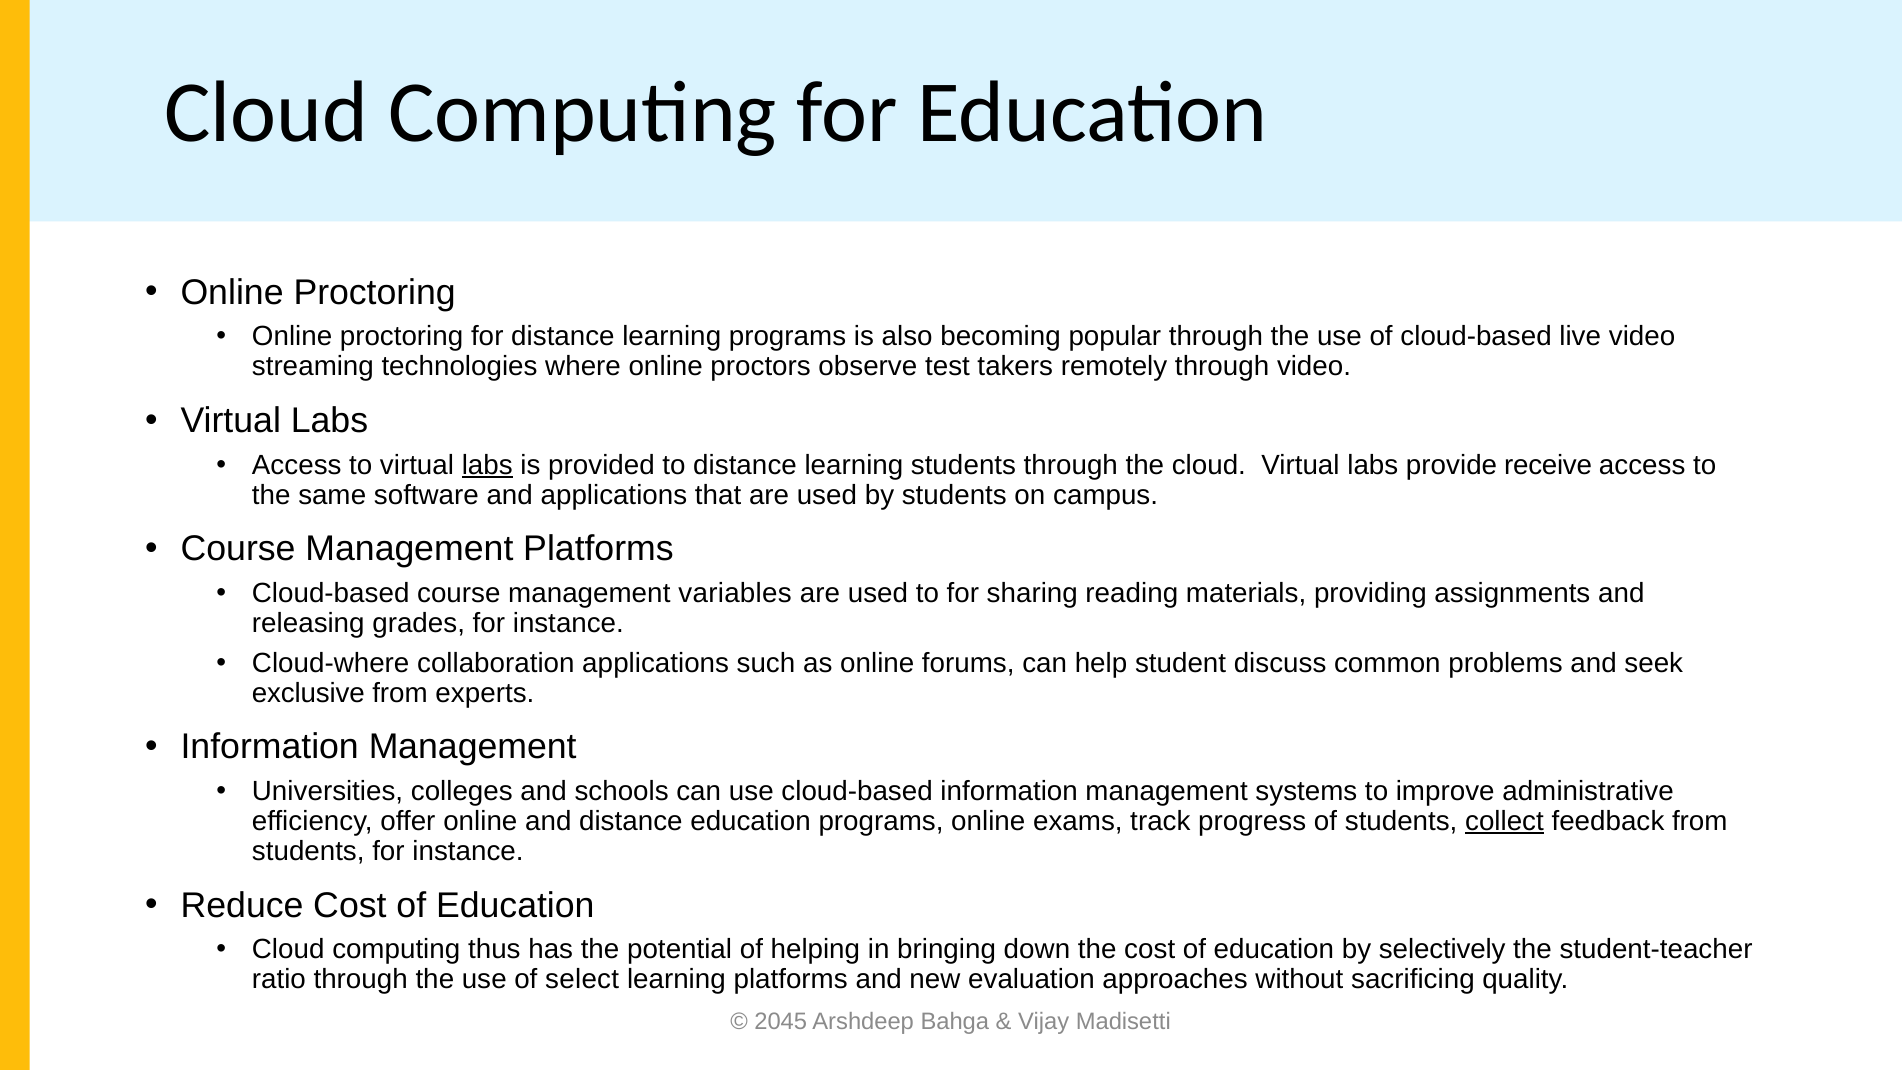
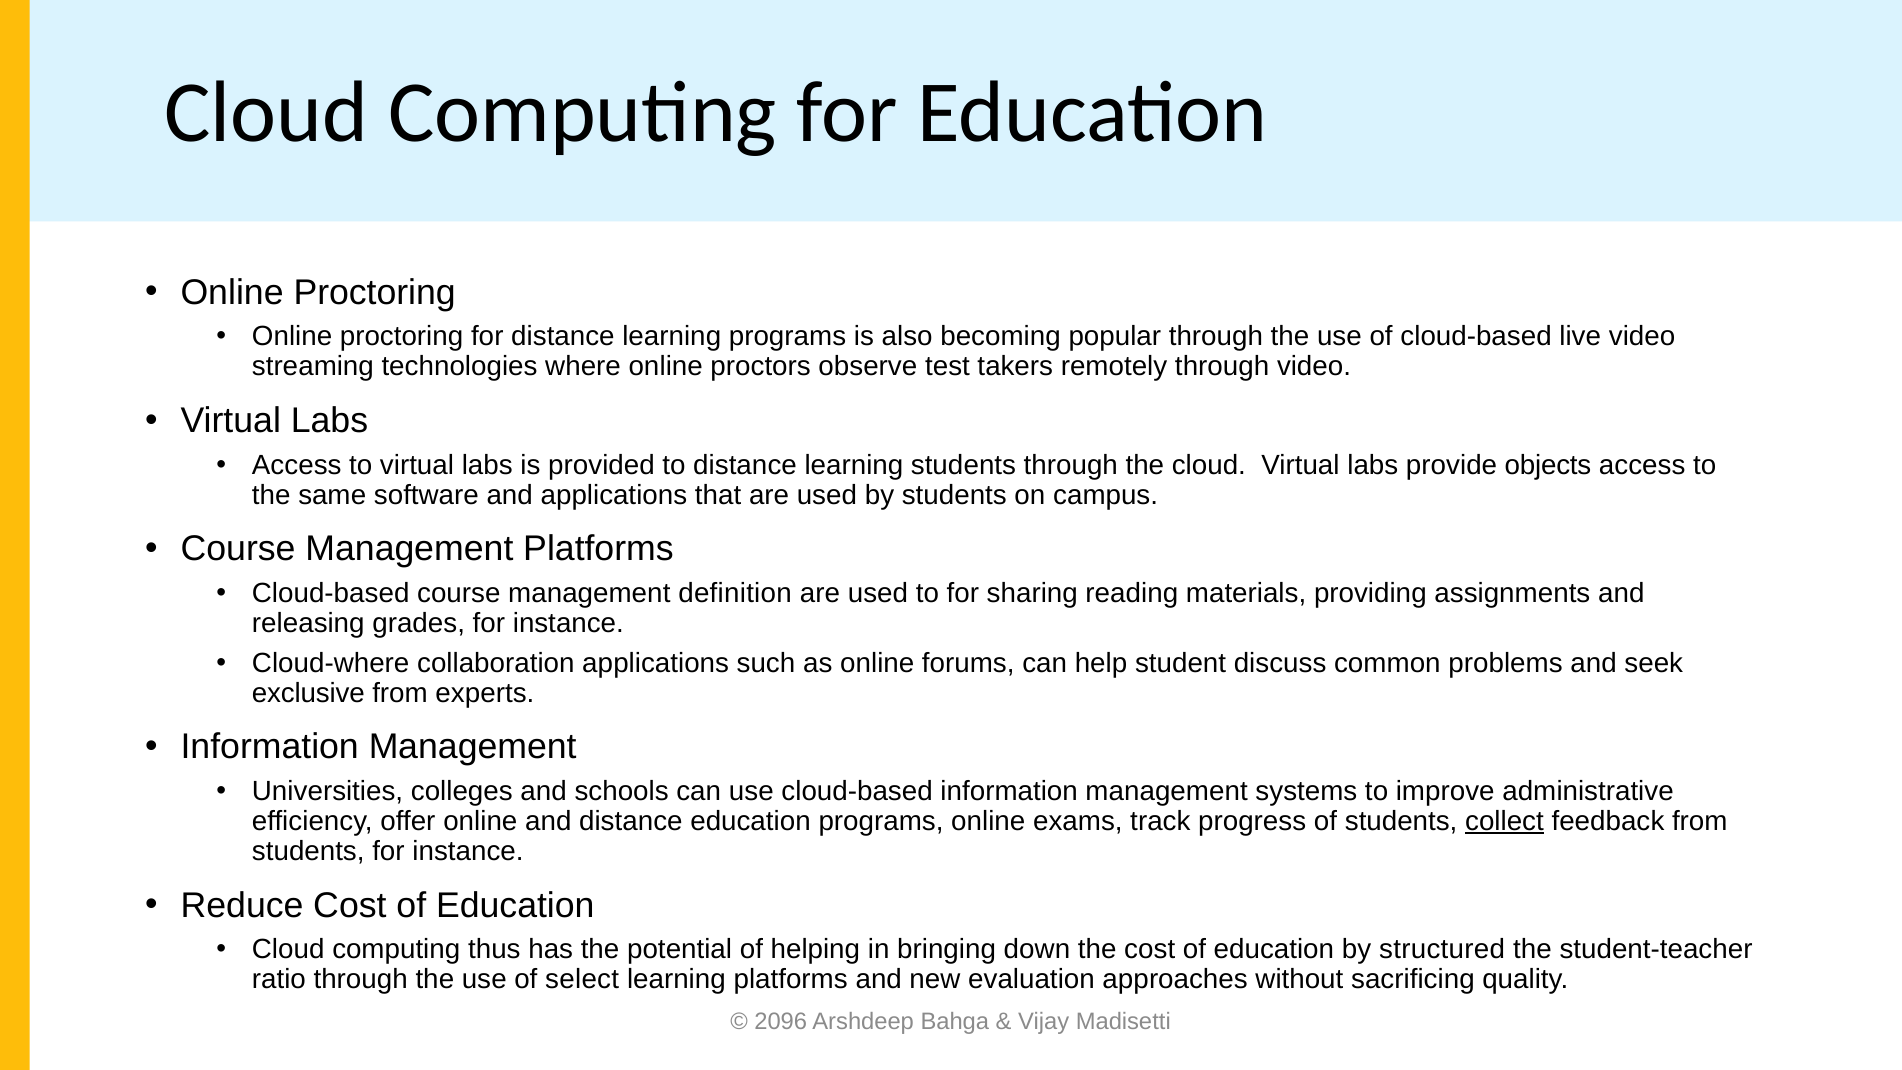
labs underline: present -> none (487, 465)
receive: receive -> objects (1548, 465)
variables: variables -> definition (735, 593)
selectively: selectively -> structured (1442, 949)
2045: 2045 -> 2096 (781, 1022)
